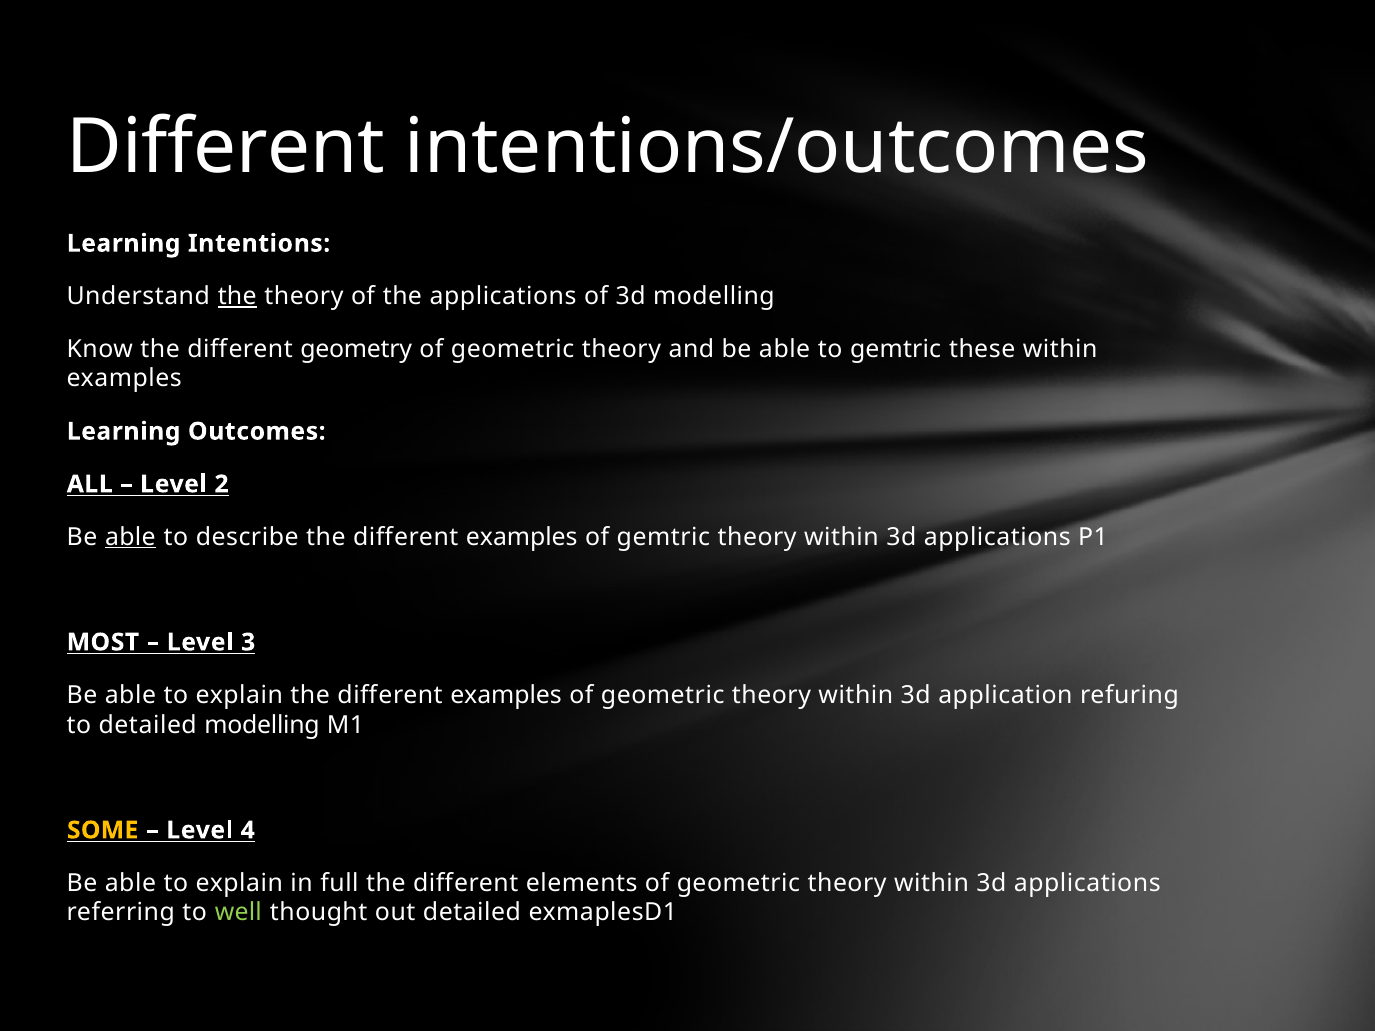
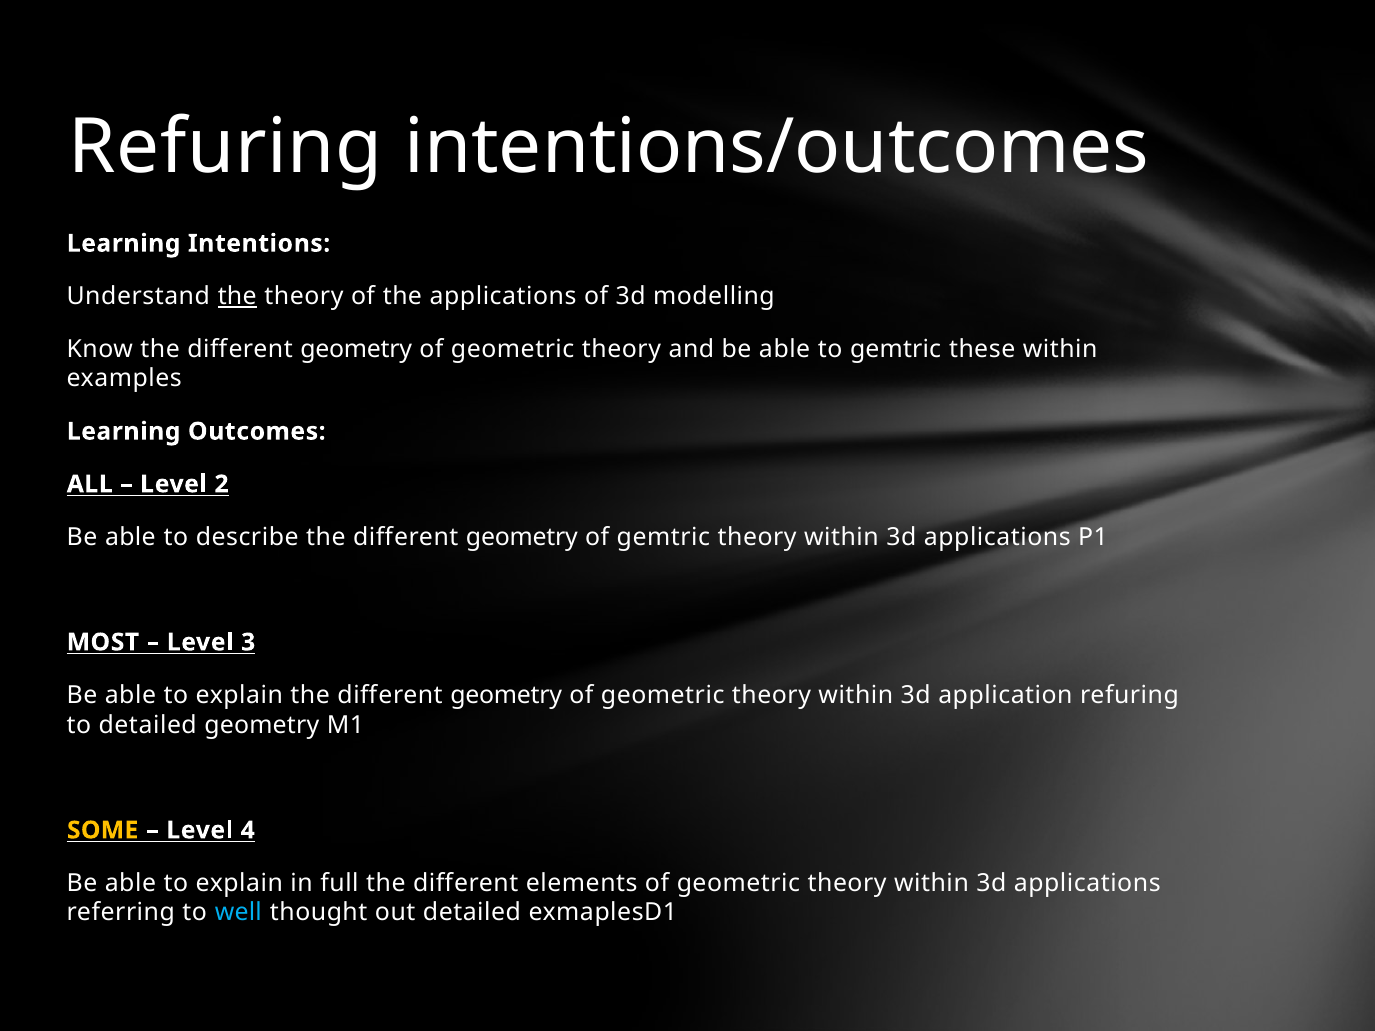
Different: Different -> Refuring (225, 147)
able underline: present -> none (130, 537)
describe the different examples: examples -> geometry (522, 537)
explain the different examples: examples -> geometry (506, 695)
detailed modelling: modelling -> geometry (262, 725)
well colour: light green -> light blue (238, 913)
